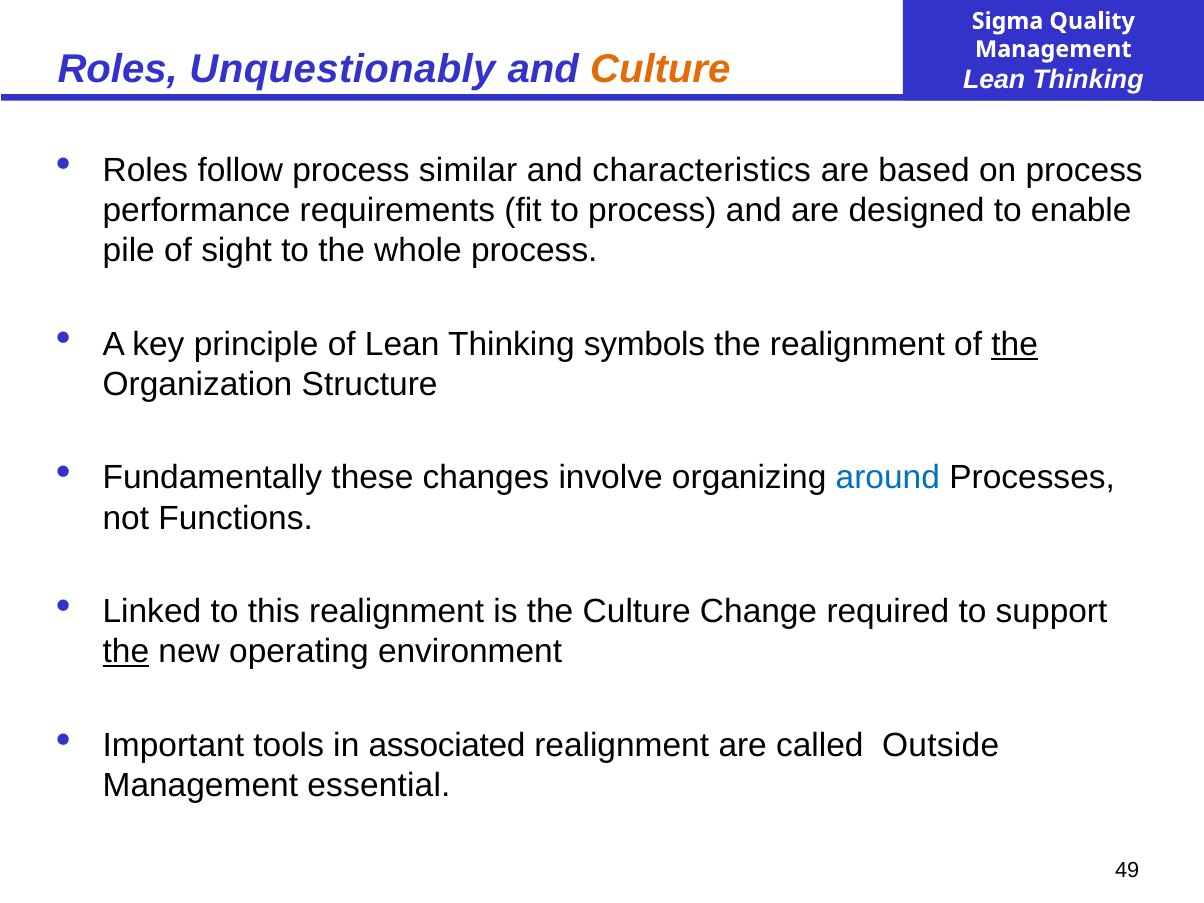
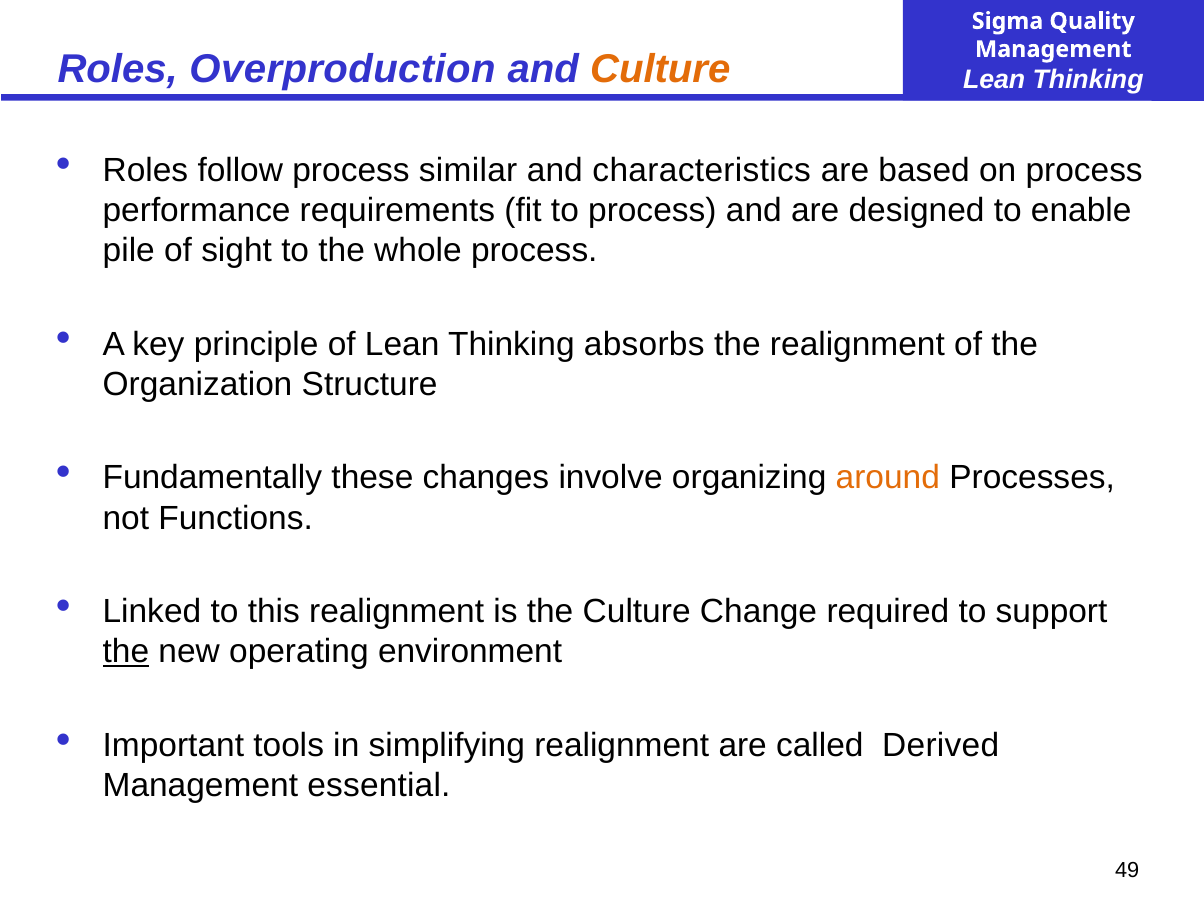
Unquestionably: Unquestionably -> Overproduction (343, 69)
symbols: symbols -> absorbs (644, 344)
the underline: present -> none (1015, 344)
around colour: blue -> orange (888, 478)
associated: associated -> simplifying (447, 746)
Outside: Outside -> Derived (941, 746)
